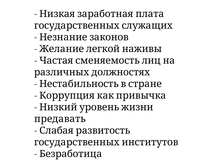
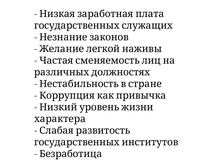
предавать: предавать -> характера (60, 119)
